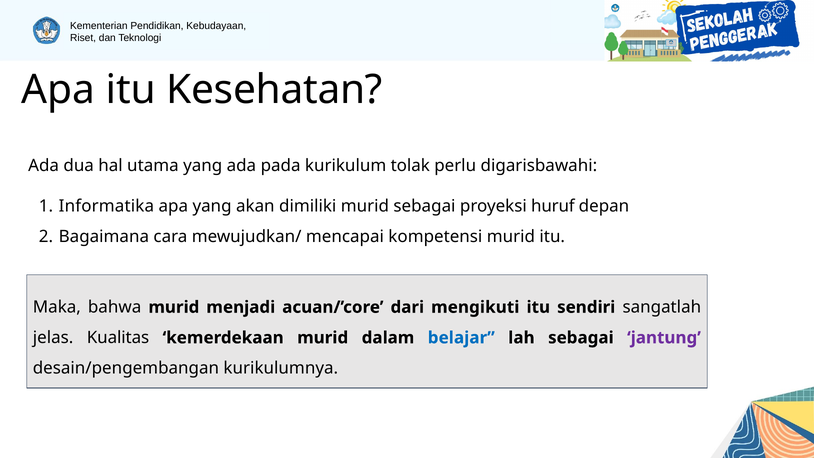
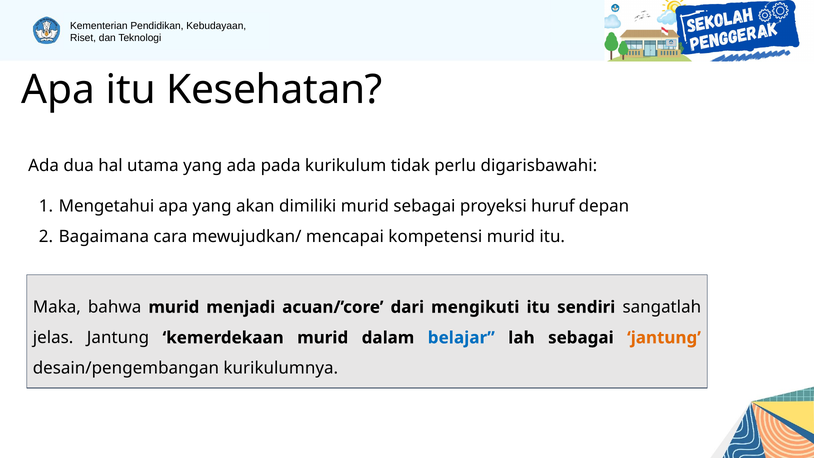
tolak: tolak -> tidak (410, 165)
Informatika: Informatika -> Mengetahui (107, 206)
jelas Kualitas: Kualitas -> Jantung (118, 338)
jantung colour: purple -> orange (664, 338)
